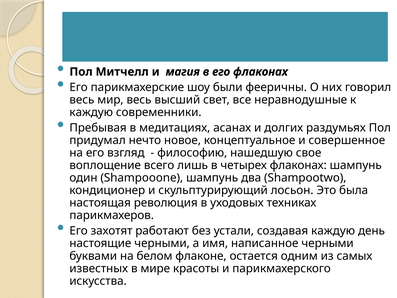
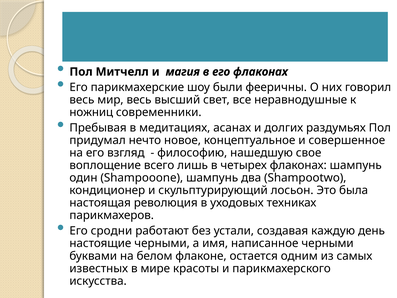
каждую: каждую -> ножниц (91, 112)
захотят: захотят -> сродни (111, 231)
